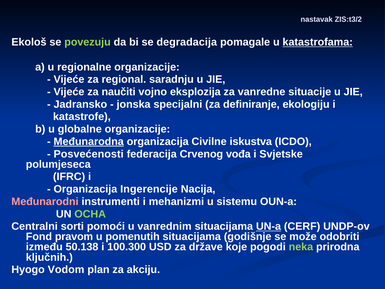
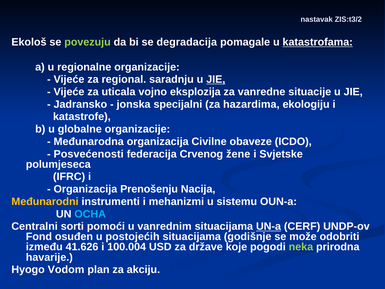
JIE underline: none -> present (216, 79)
naučiti: naučiti -> uticala (119, 92)
definiranje: definiranje -> hazardima (251, 104)
Međunarodna underline: present -> none (89, 141)
iskustva: iskustva -> obaveze (251, 141)
vođa: vođa -> žene (238, 154)
Ingerencije: Ingerencije -> Prenošenju (149, 189)
Međunarodni colour: pink -> yellow (45, 201)
OCHA colour: light green -> light blue (90, 214)
pravom: pravom -> osuđen (74, 236)
pomenutih: pomenutih -> postojećih (133, 236)
50.138: 50.138 -> 41.626 (82, 247)
100.300: 100.300 -> 100.004 (127, 247)
ključnih: ključnih -> havarije (49, 257)
